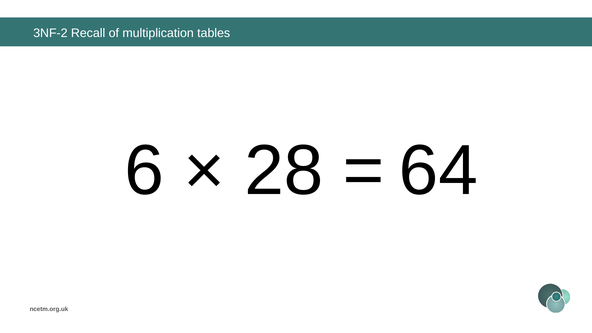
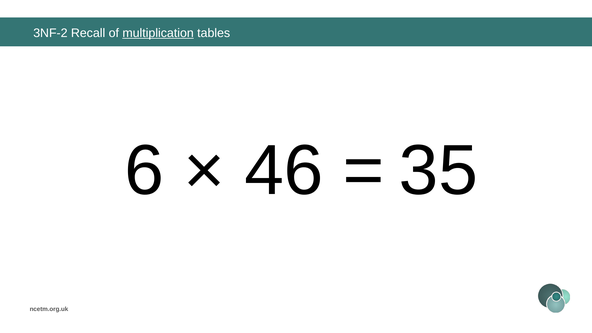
multiplication underline: none -> present (158, 33)
28: 28 -> 46 (284, 171)
64: 64 -> 35 (438, 171)
